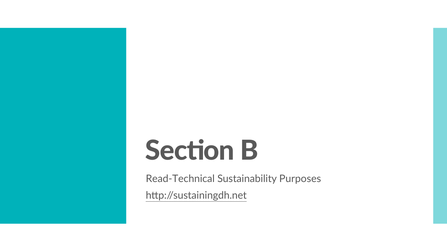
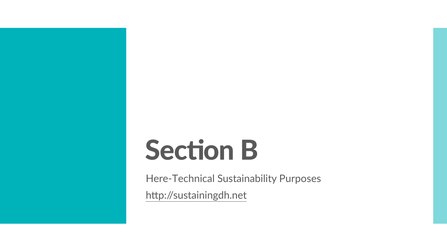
Read-Technical: Read-Technical -> Here-Technical (180, 178)
